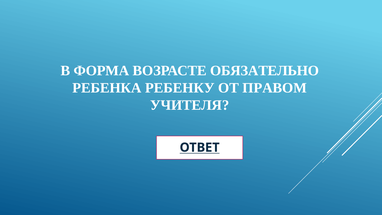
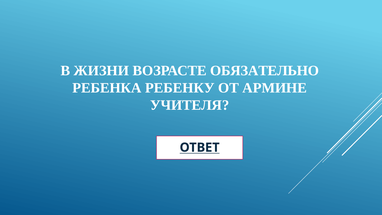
ФОРМА: ФОРМА -> ЖИЗНИ (101, 71)
ПРАВОМ: ПРАВОМ -> АРМИНЕ (275, 88)
